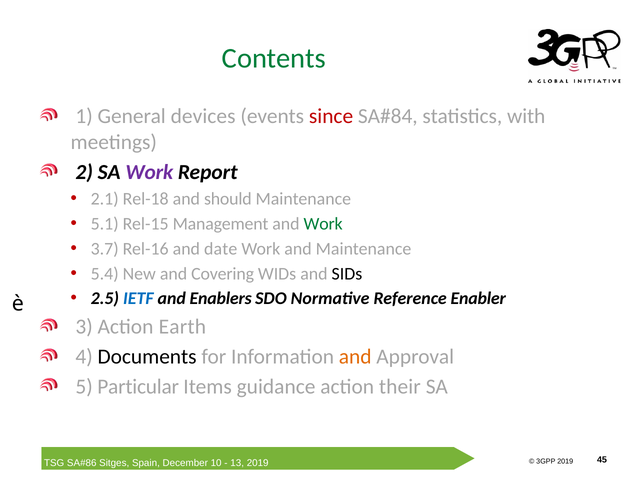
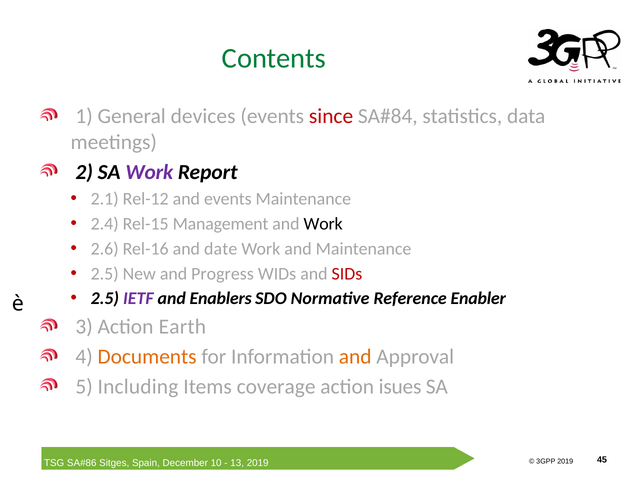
with: with -> data (526, 117)
Rel-18: Rel-18 -> Rel-12 (146, 199)
and should: should -> events (228, 199)
5.1: 5.1 -> 2.4 (105, 224)
Work colour: green -> black (323, 224)
3.7: 3.7 -> 2.6 (105, 249)
5.4: 5.4 -> 2.5 (105, 274)
Covering: Covering -> Progress (223, 274)
SIDs colour: black -> red (347, 274)
IETF colour: blue -> purple (138, 299)
Documents colour: black -> orange (147, 357)
Particular: Particular -> Including (138, 387)
guidance: guidance -> coverage (276, 387)
their: their -> isues (400, 387)
